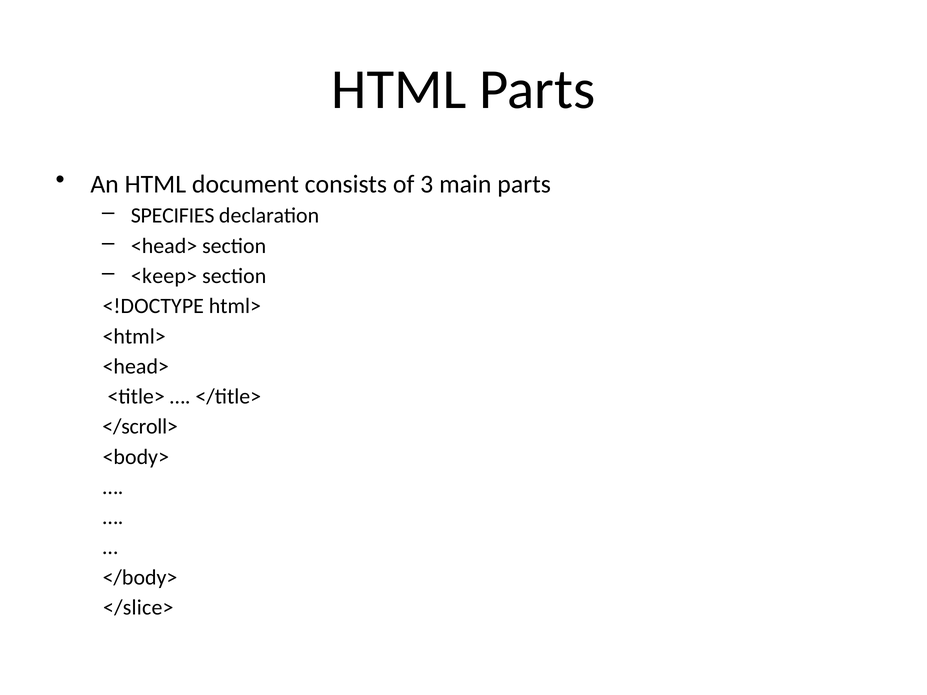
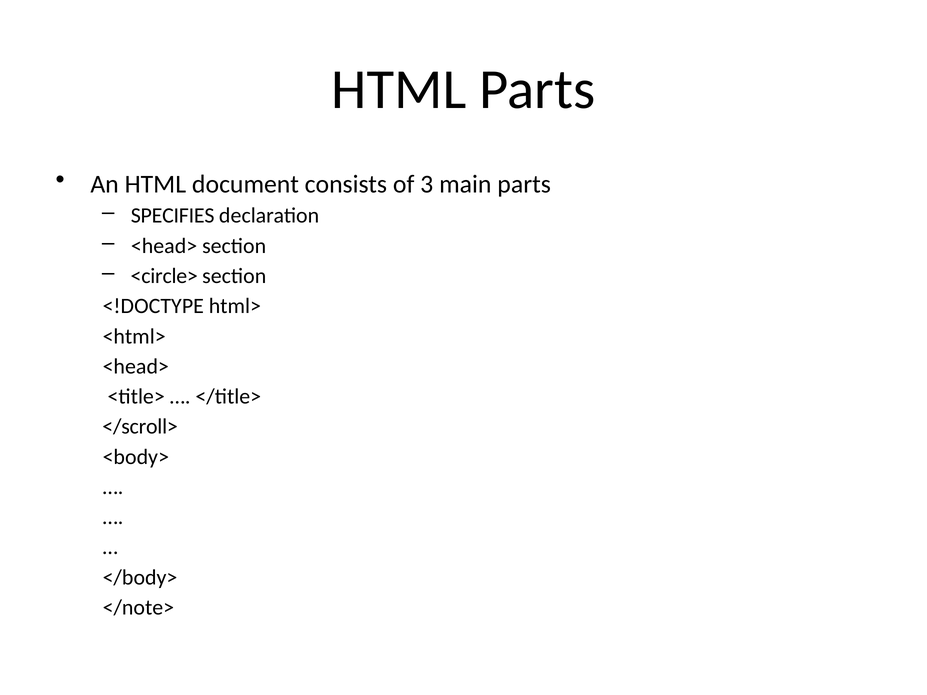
<keep>: <keep> -> <circle> (164, 276)
</slice>: </slice> -> </note> (138, 608)
